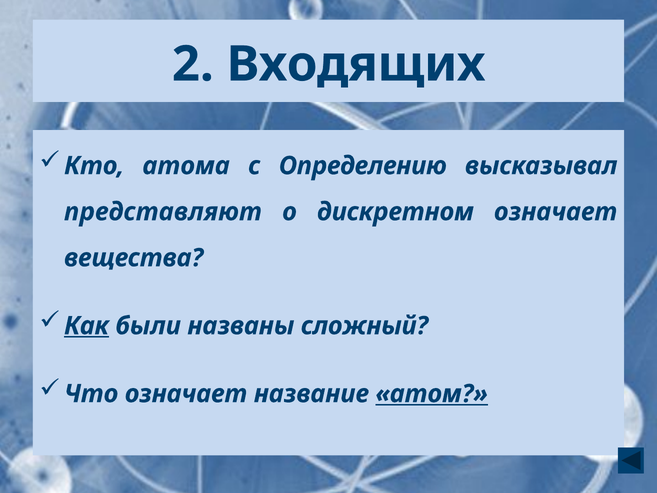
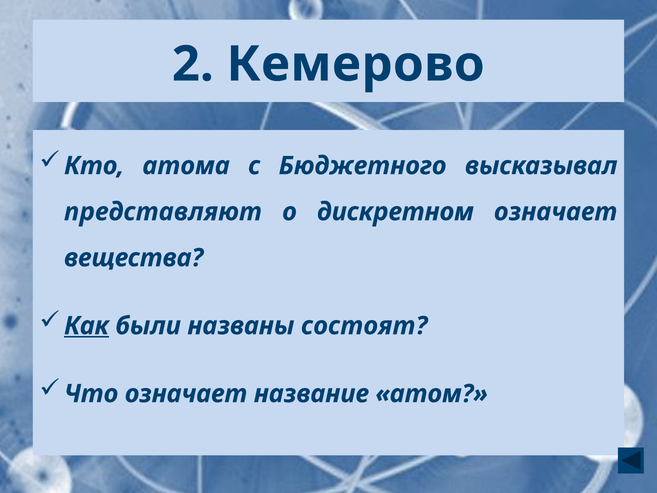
Входящих: Входящих -> Кемерово (356, 64)
Определению: Определению -> Бюджетного (363, 166)
сложный: сложный -> состоят (364, 326)
атом underline: present -> none (432, 394)
